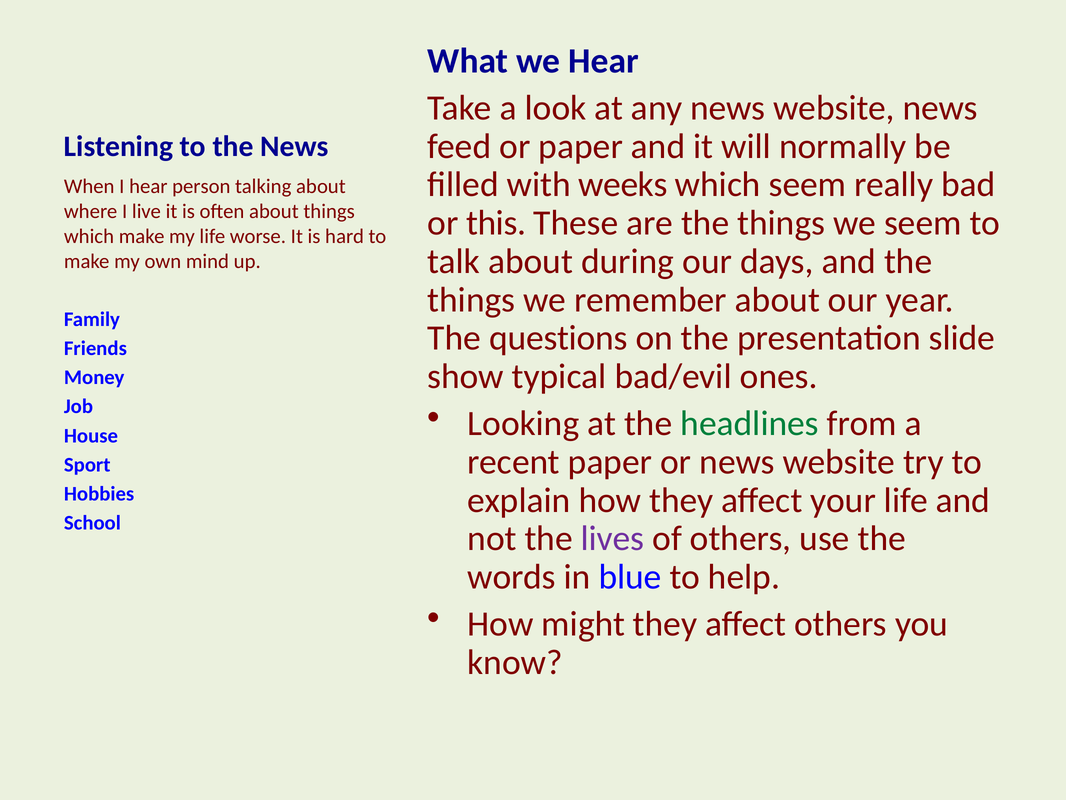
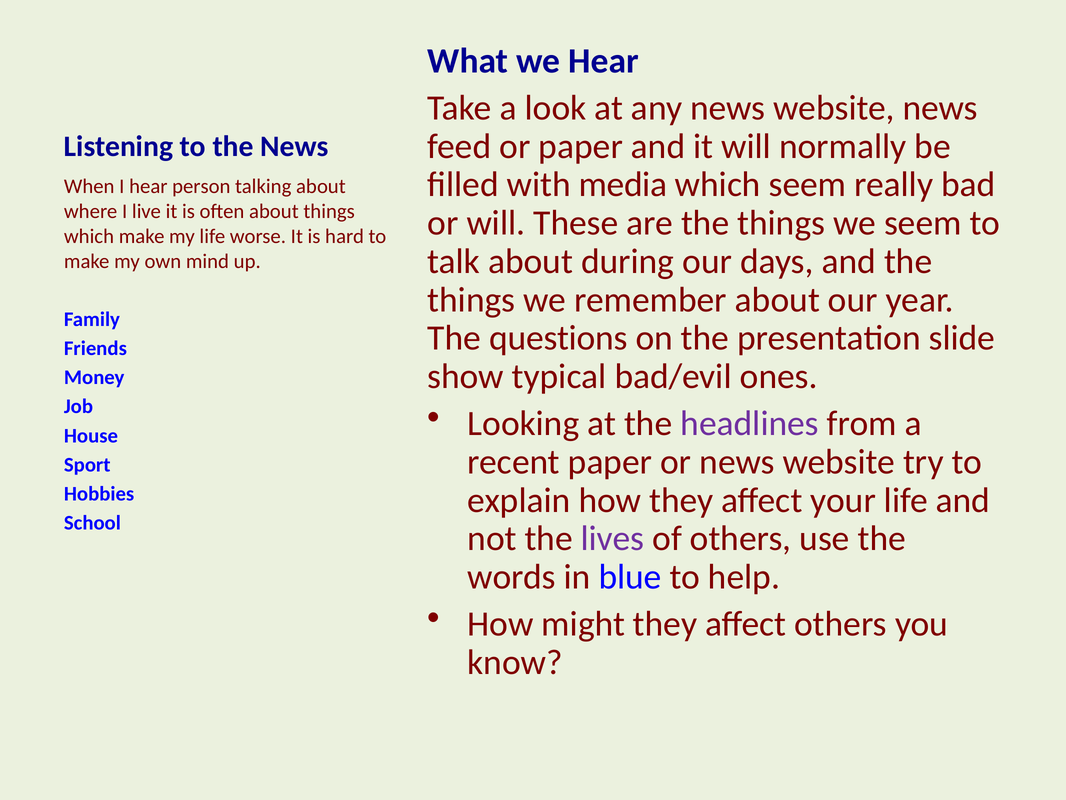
weeks: weeks -> media (623, 185)
or this: this -> will (496, 223)
headlines colour: green -> purple (750, 423)
